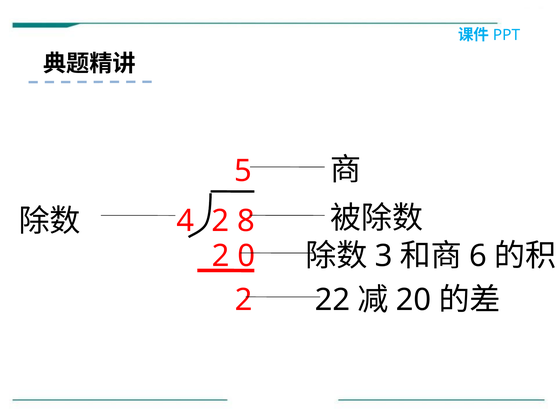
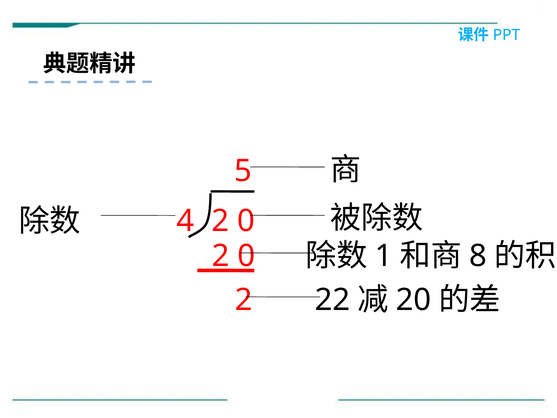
8: 8 -> 0 (246, 221)
3: 3 -> 1 (384, 256)
6: 6 -> 8 (478, 256)
